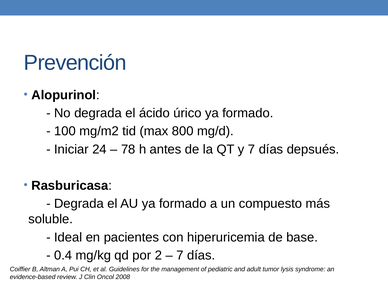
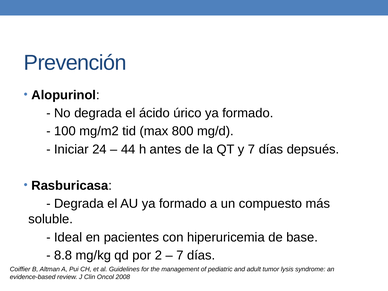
78: 78 -> 44 (128, 149)
0.4: 0.4 -> 8.8 (63, 255)
